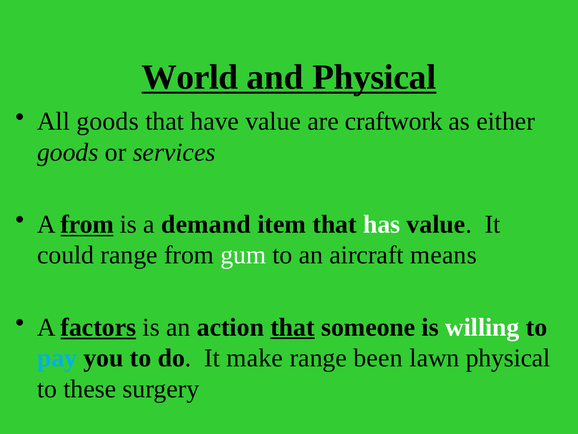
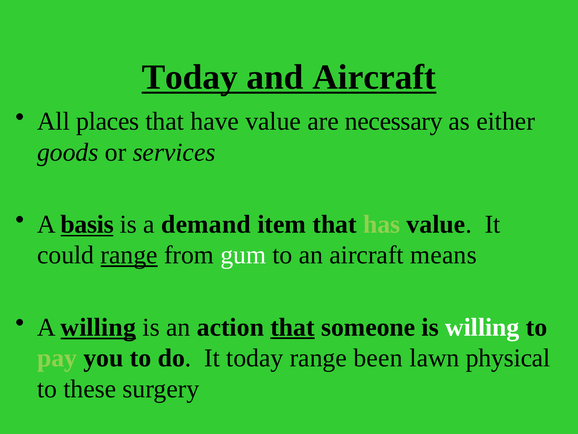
World: World -> Today (190, 77)
and Physical: Physical -> Aircraft (374, 77)
All goods: goods -> places (108, 121)
craftwork: craftwork -> necessary (394, 121)
A from: from -> basis (87, 224)
has colour: white -> light green (382, 224)
range underline: none -> present (129, 255)
A factors: factors -> willing (98, 327)
pay colour: light blue -> light green (57, 358)
It make: make -> today (255, 358)
